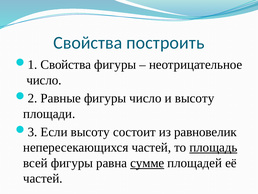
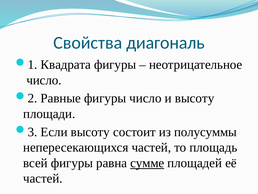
построить: построить -> диагональ (165, 43)
Свойства: Свойства -> Квадрата (66, 65)
равновелик: равновелик -> полусуммы (205, 132)
площадь underline: present -> none (213, 147)
